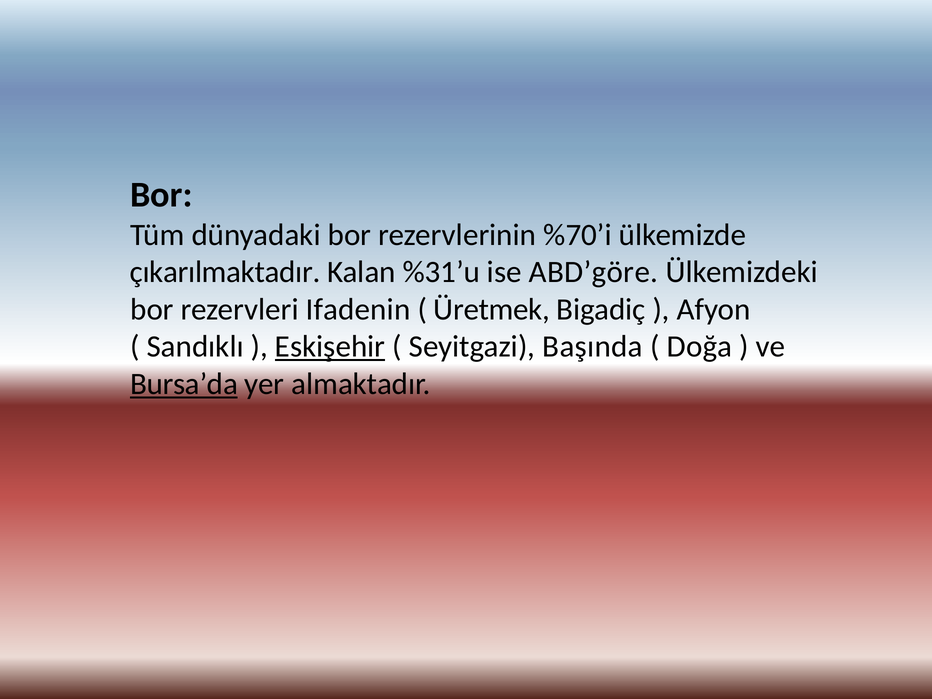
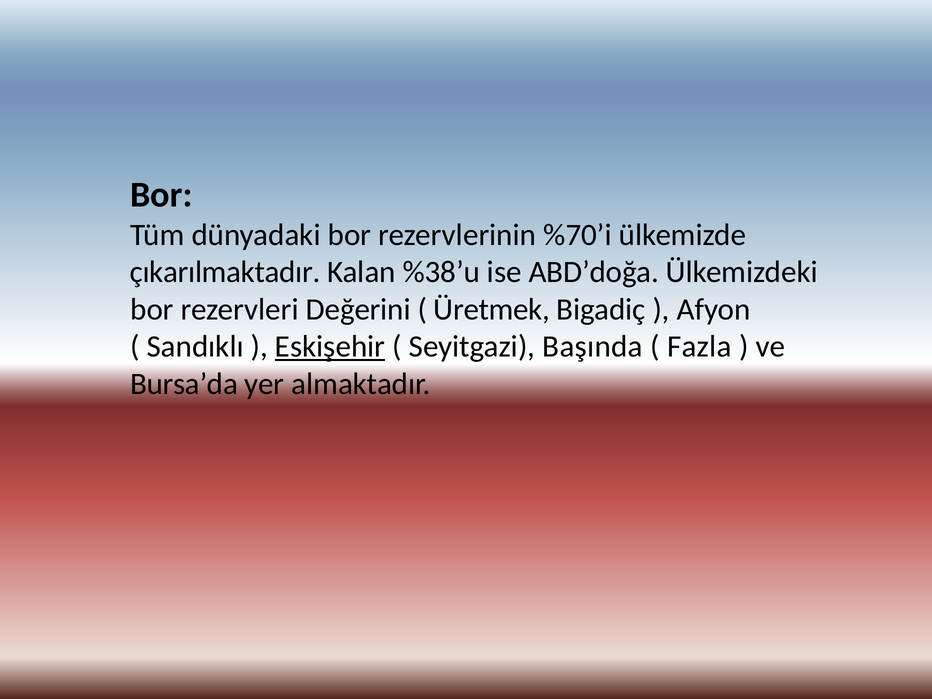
%31’u: %31’u -> %38’u (441, 272)
ABD’göre: ABD’göre -> ABD’doğa (594, 272)
Ifadenin: Ifadenin -> Değerini (358, 309)
Doğa: Doğa -> Fazla (699, 347)
Bursa’da underline: present -> none (184, 384)
